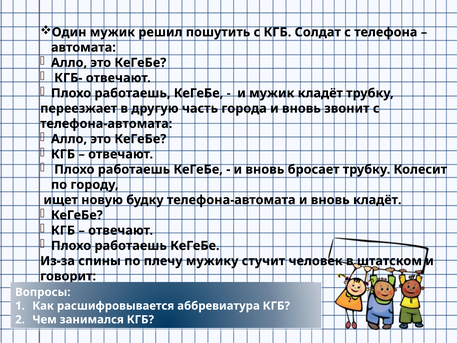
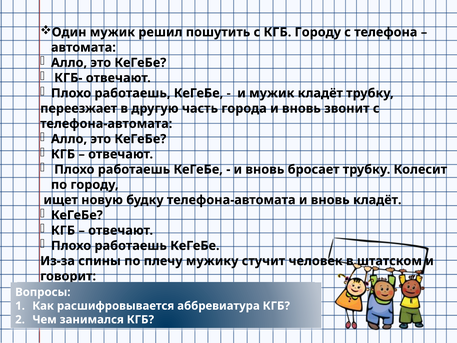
КГБ Солдат: Солдат -> Городу (318, 32)
